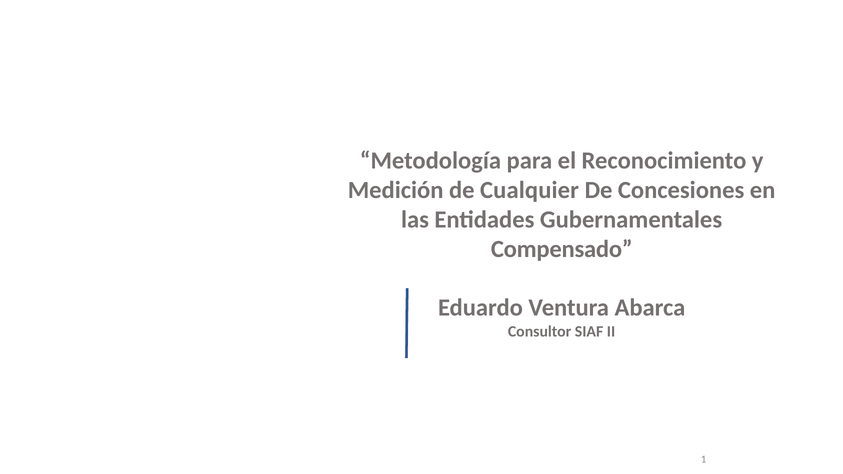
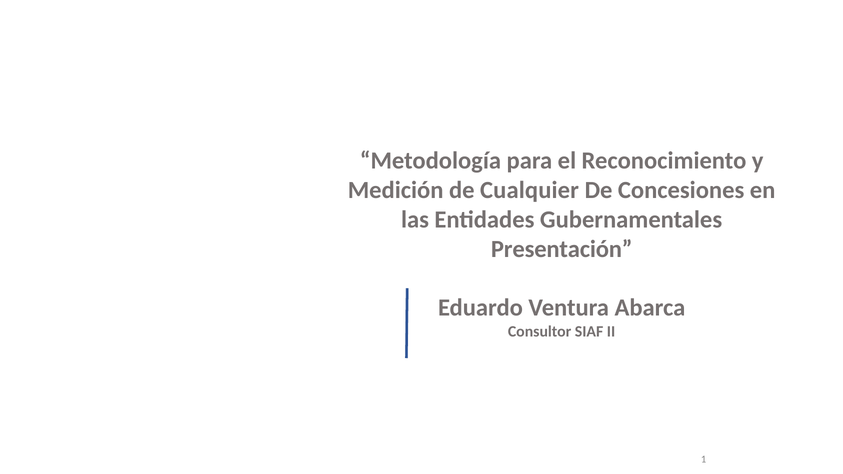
Compensado: Compensado -> Presentación (562, 249)
